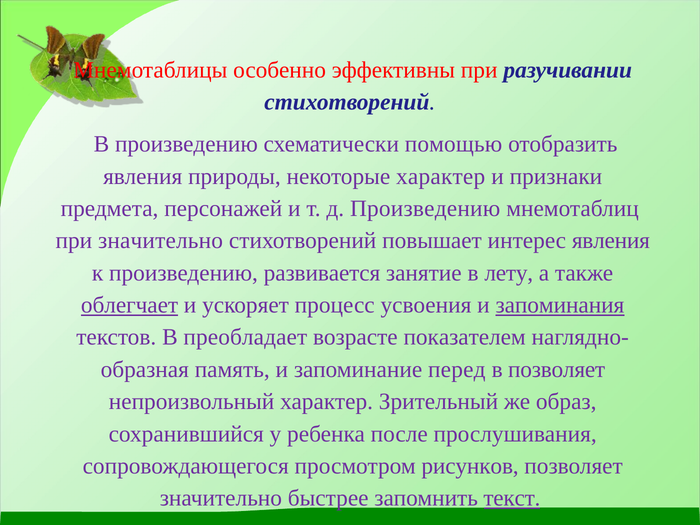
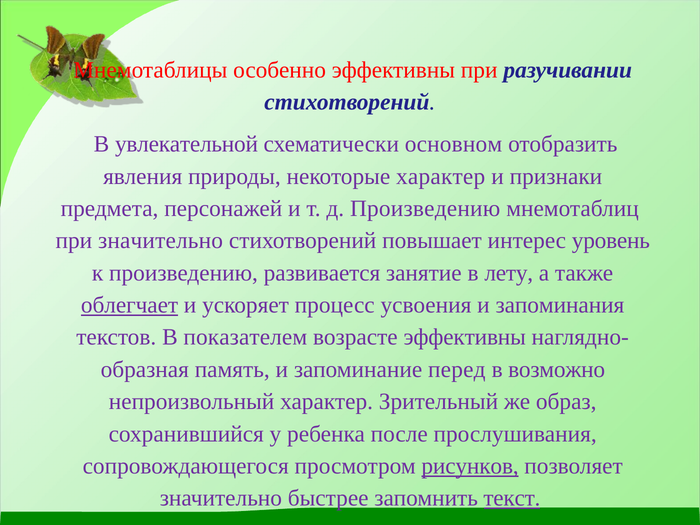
В произведению: произведению -> увлекательной (187, 144)
помощью: помощью -> основном (453, 144)
интерес явления: явления -> уровень (611, 241)
запоминания underline: present -> none (560, 305)
преобладает: преобладает -> показателем (245, 337)
возрасте показателем: показателем -> эффективны (465, 337)
в позволяет: позволяет -> возможно (557, 369)
рисунков underline: none -> present (470, 466)
